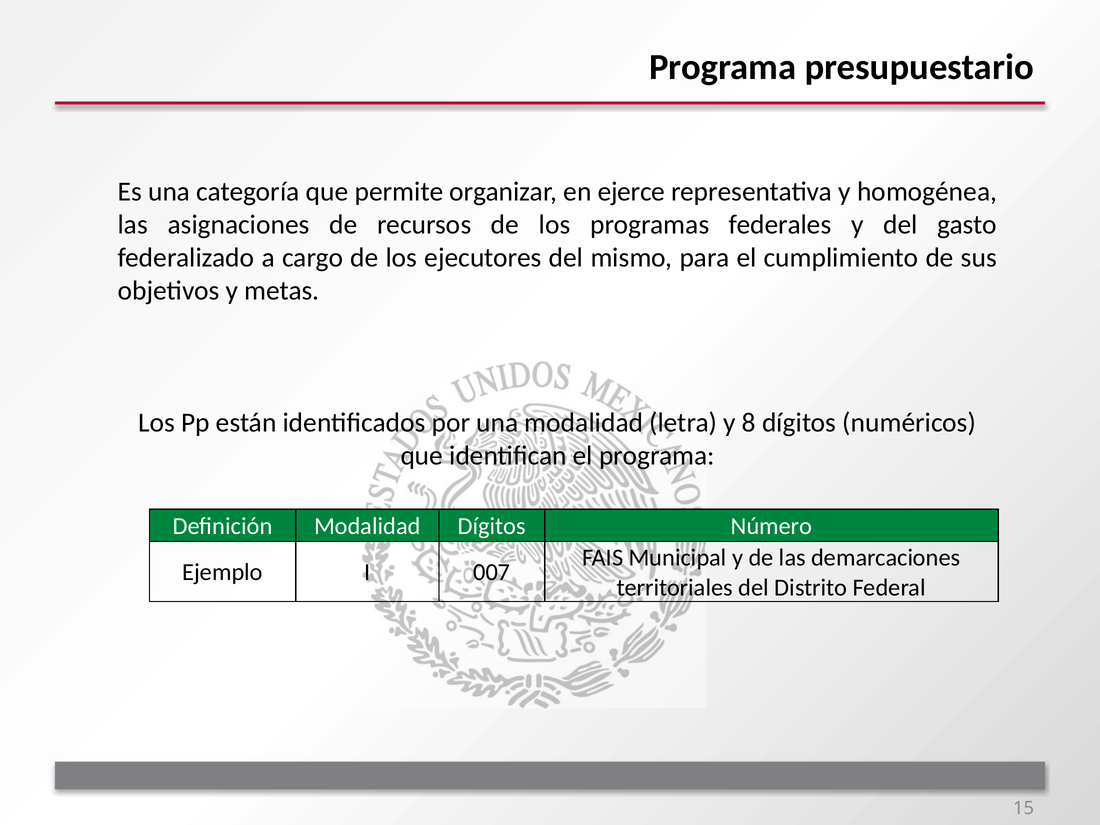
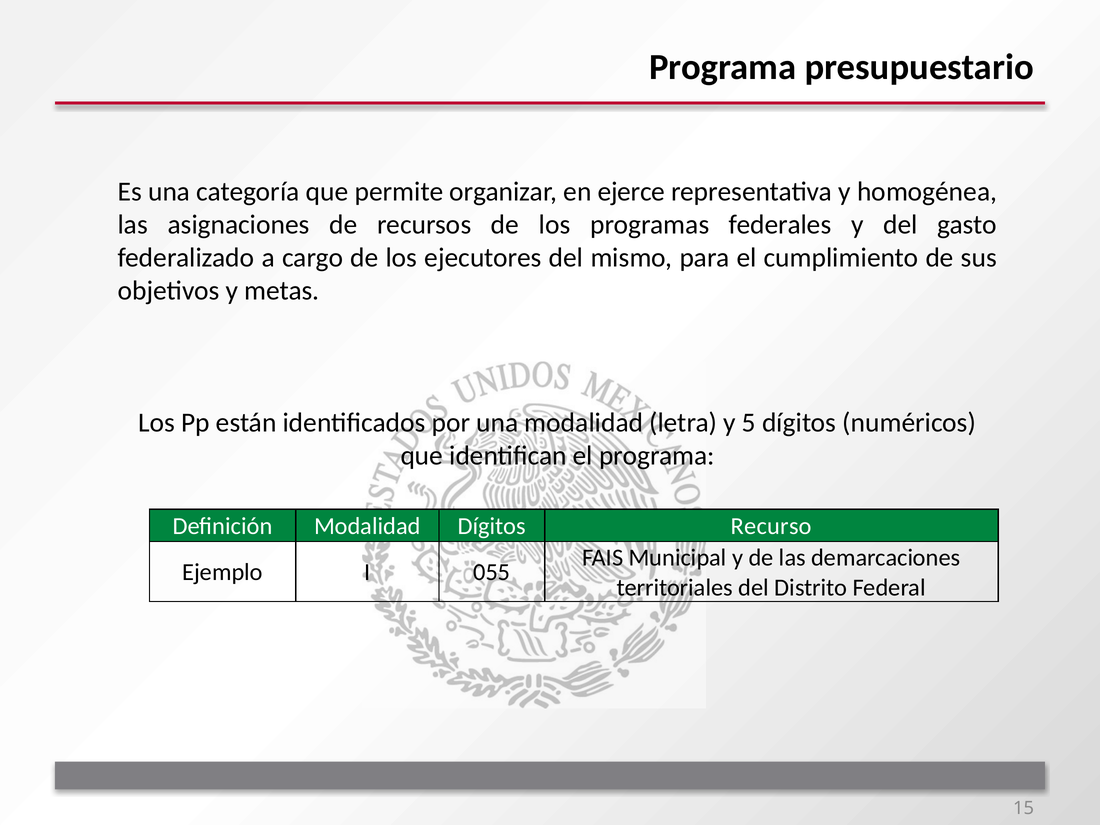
8: 8 -> 5 (749, 423)
Número: Número -> Recurso (771, 526)
007: 007 -> 055 (492, 572)
